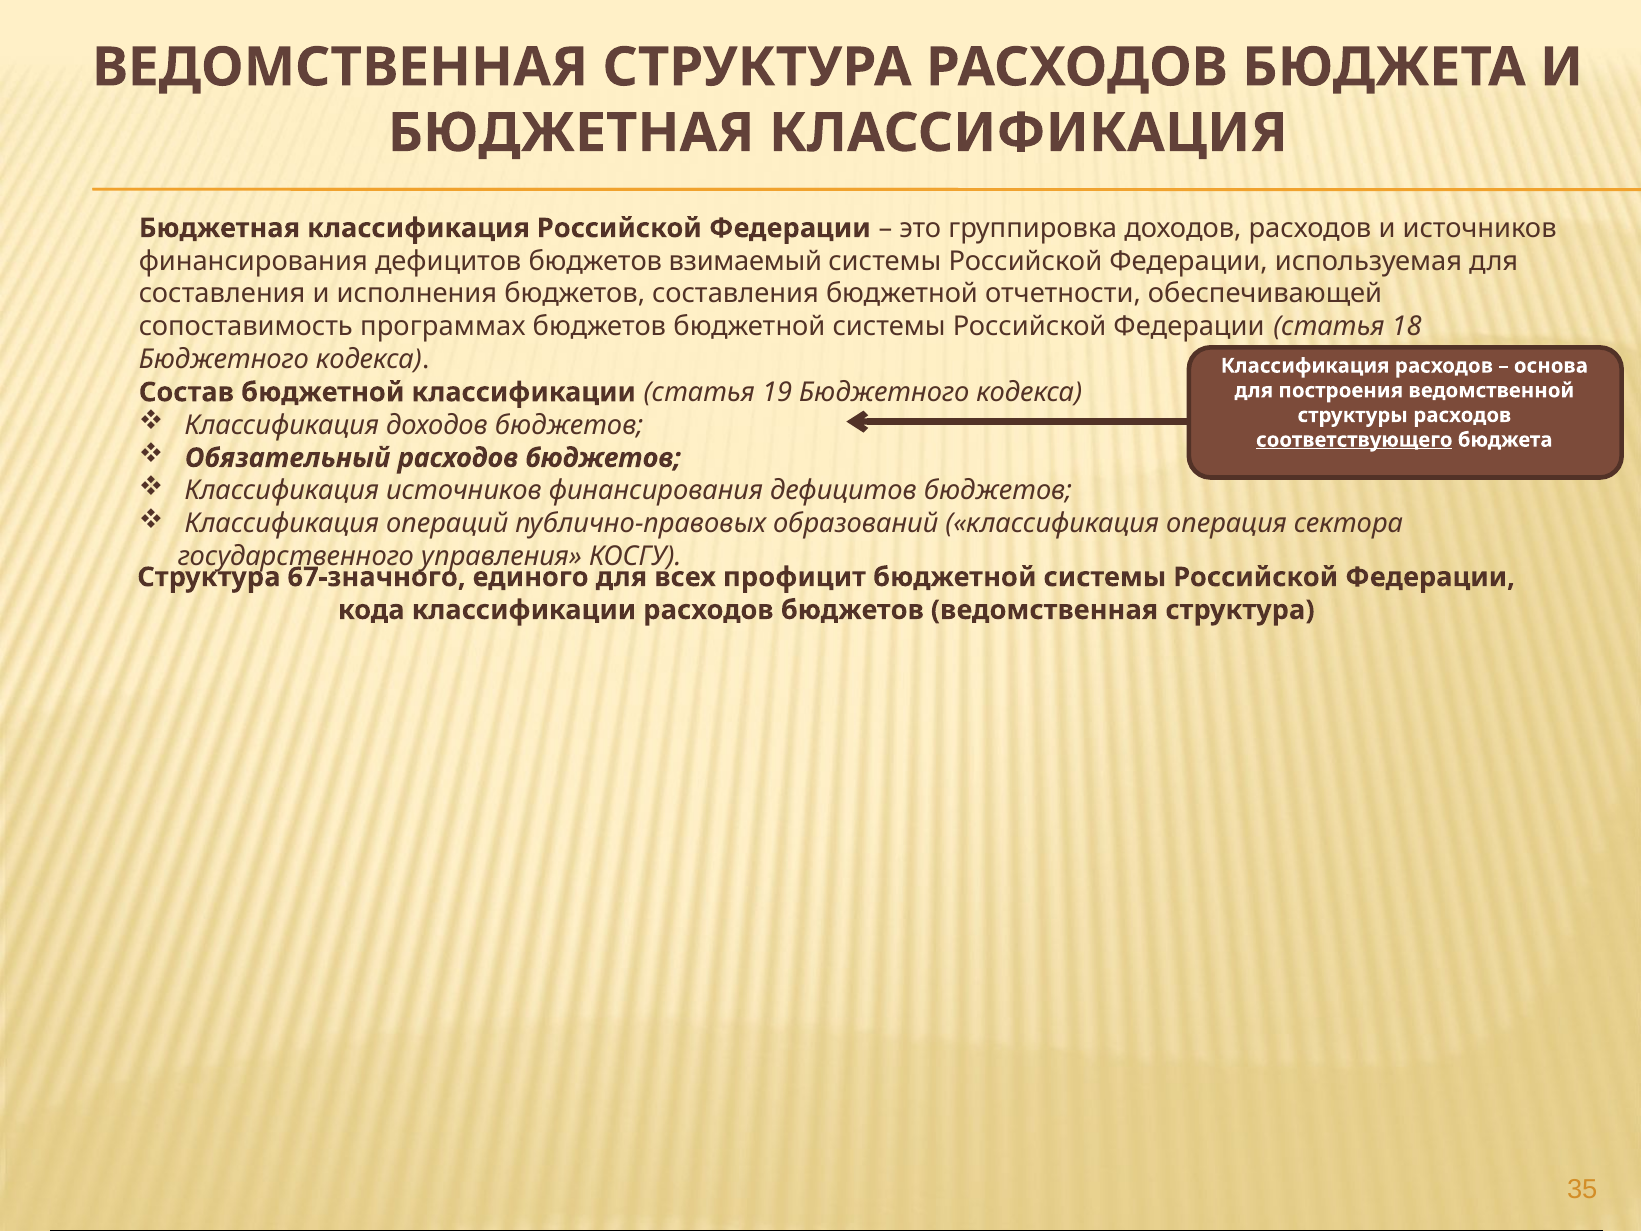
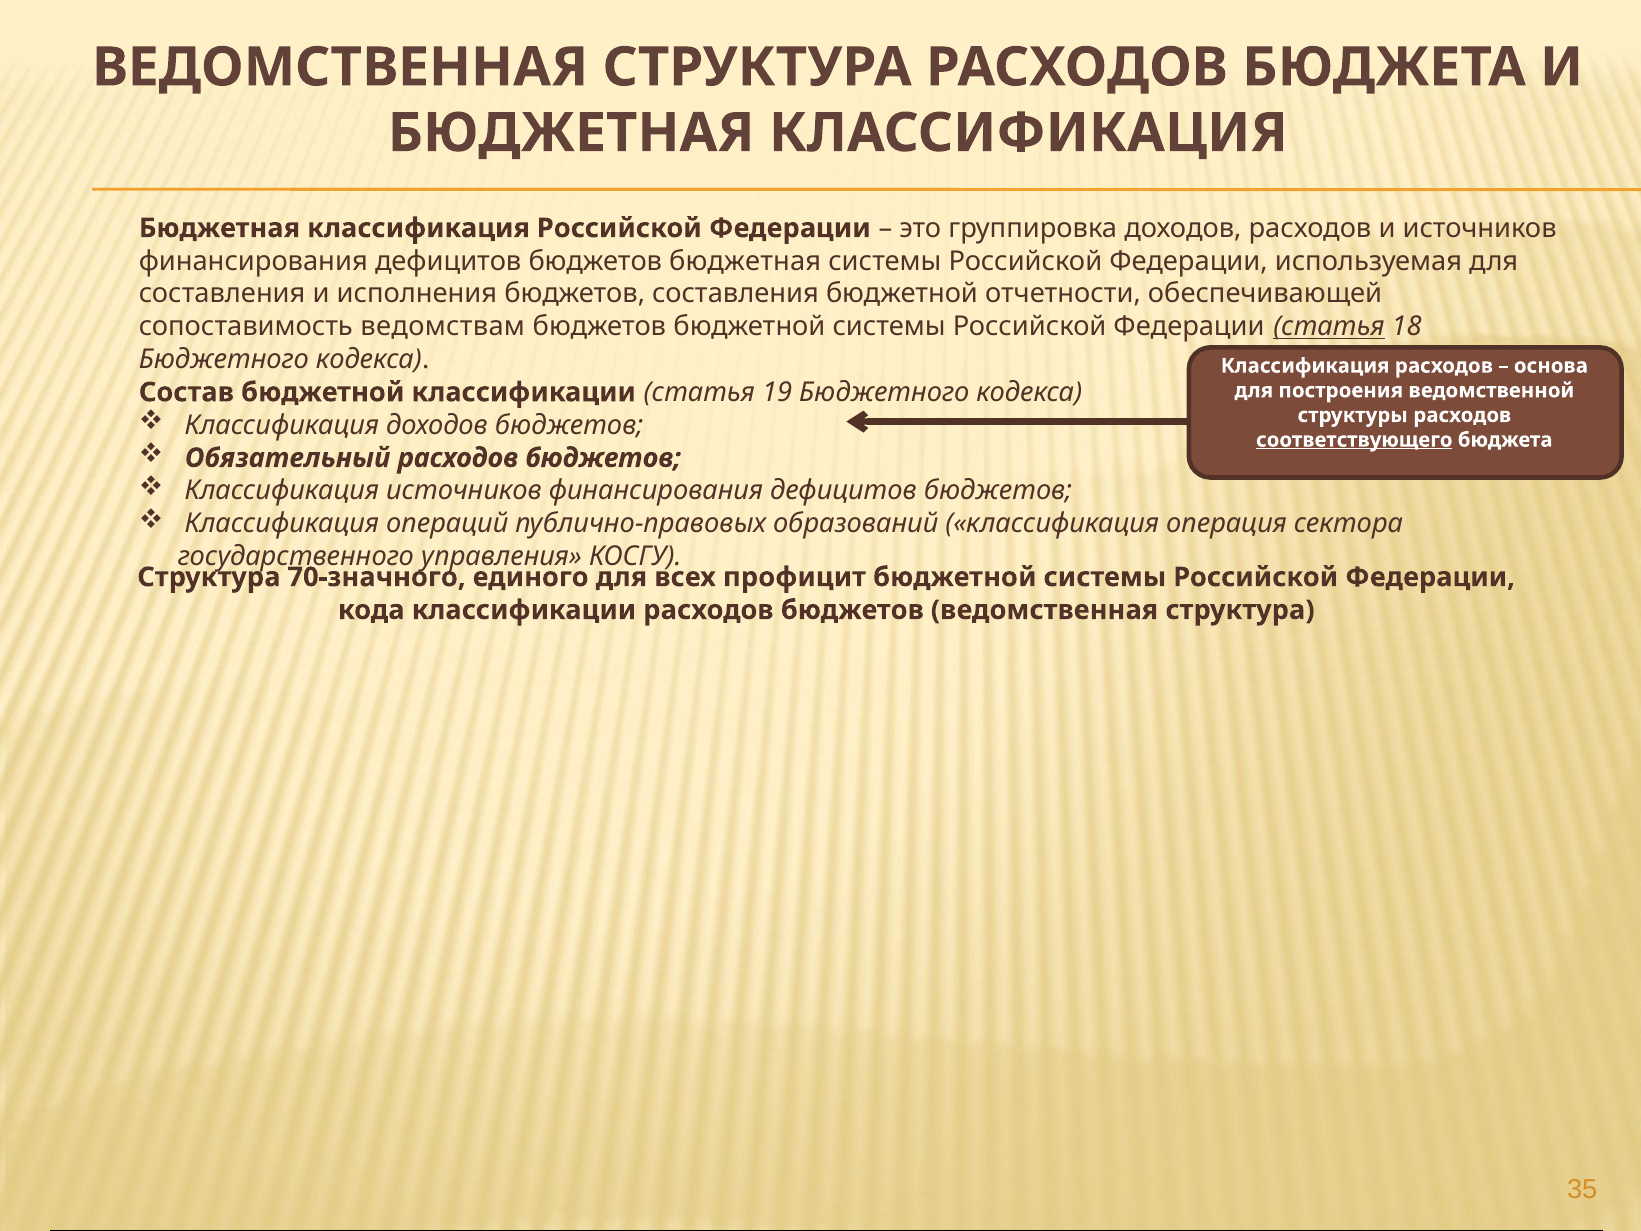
бюджетов взимаемый: взимаемый -> бюджетная (745, 261)
программах: программах -> ведомствам (443, 327)
статья underline: none -> present (1329, 327)
67-значного: 67-значного -> 70-значного (377, 577)
